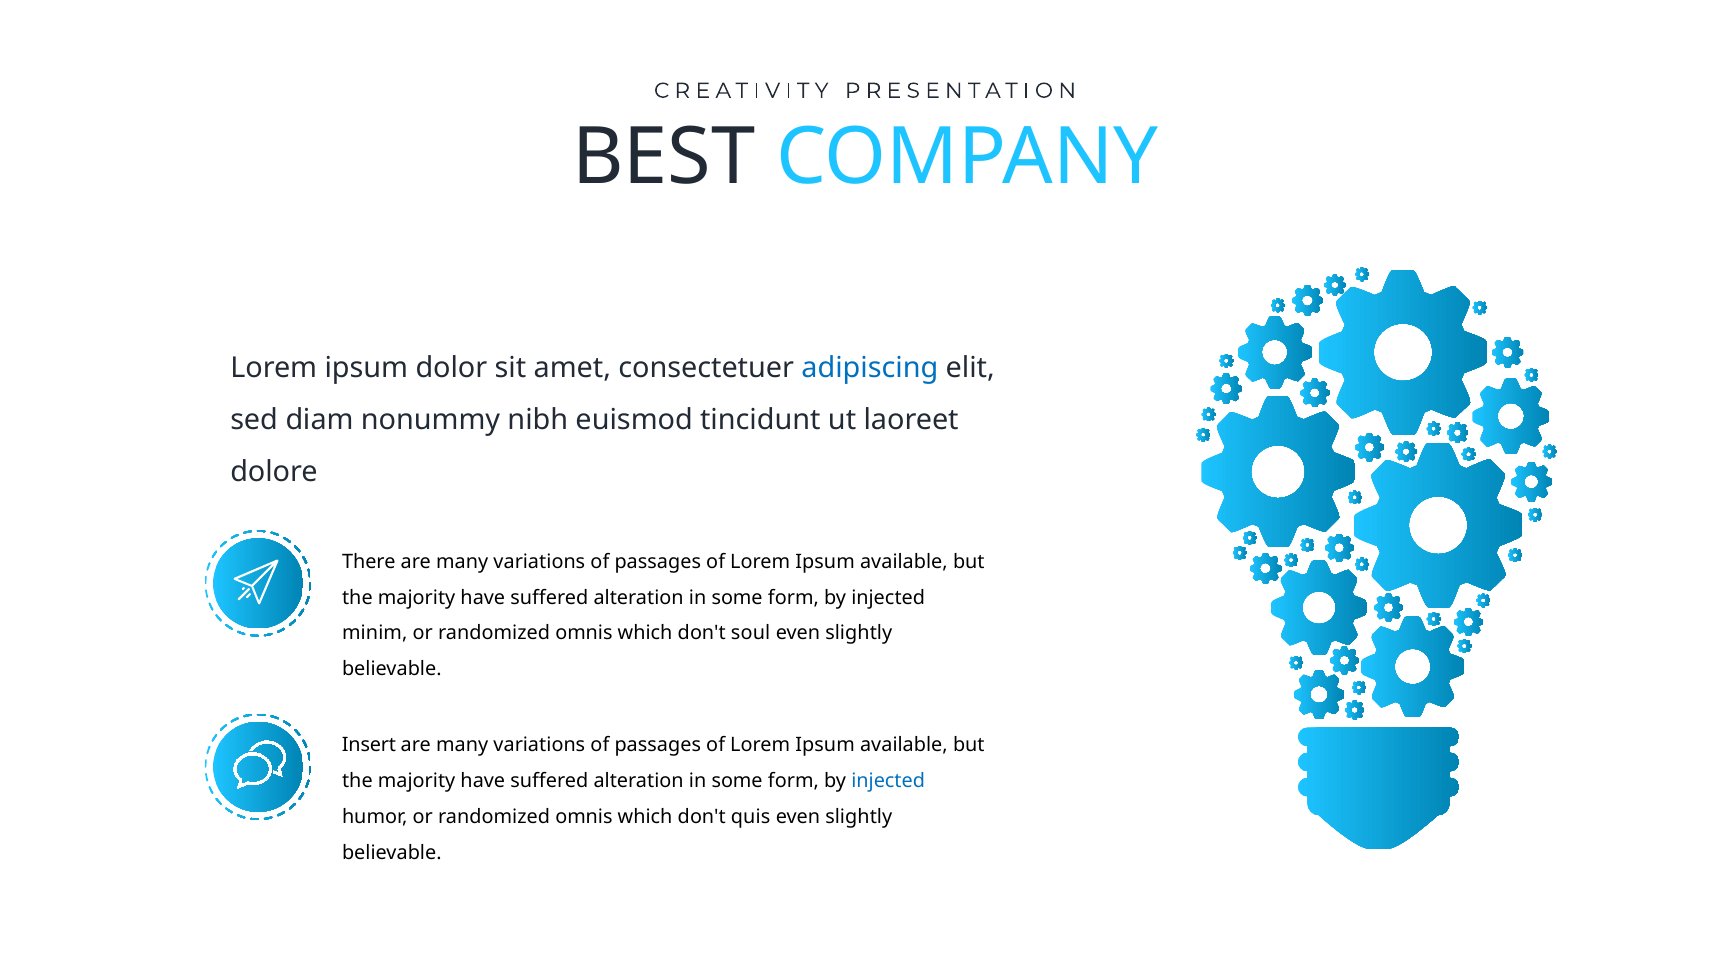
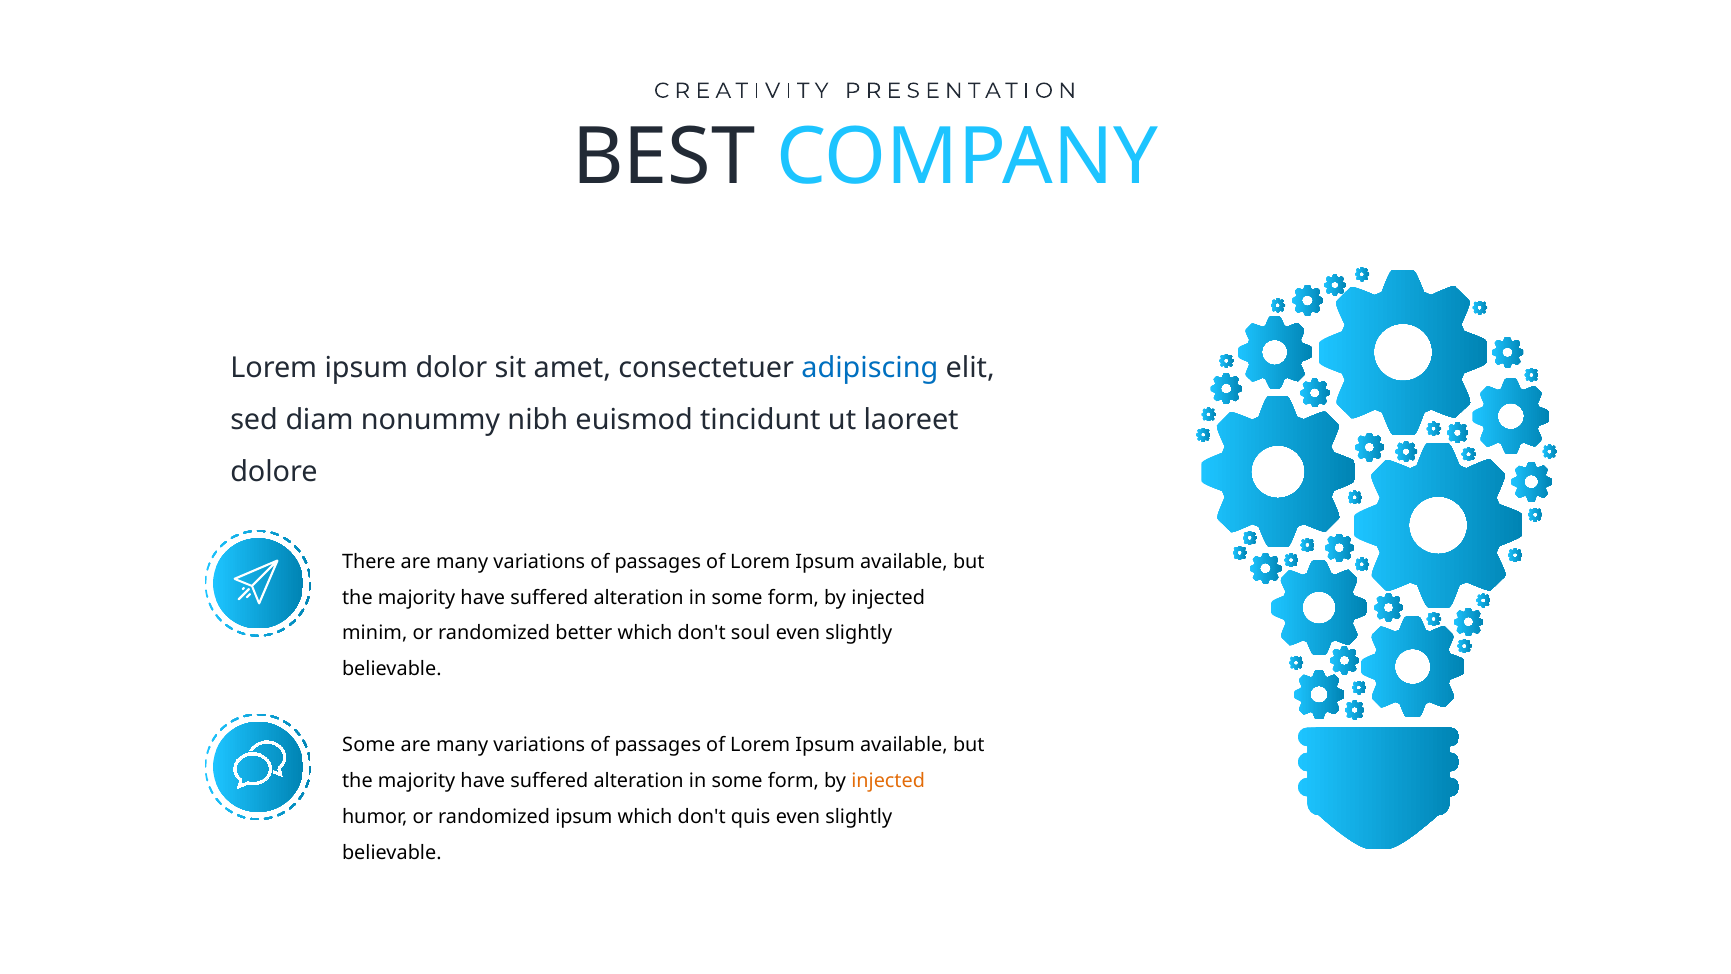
omnis: omnis -> better (584, 633)
Insert: Insert -> Some (369, 745)
injected colour: blue -> orange (888, 781)
humor or randomized omnis: omnis -> ipsum (584, 817)
